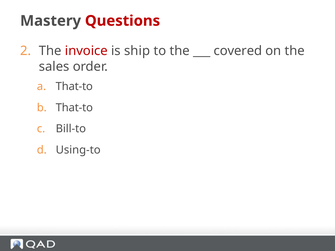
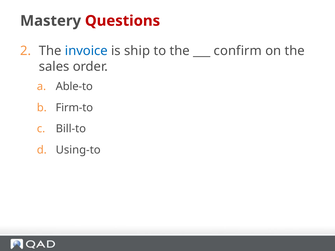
invoice colour: red -> blue (86, 51)
covered: covered -> confirm (238, 51)
That-to: That-to -> Able-to (74, 87)
That-to: That-to -> Firm-to (74, 108)
